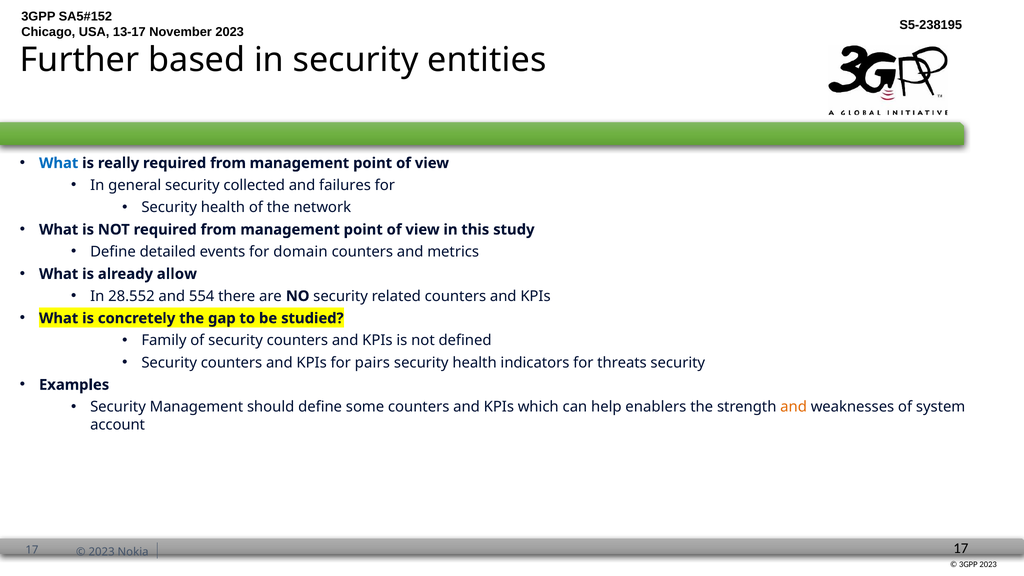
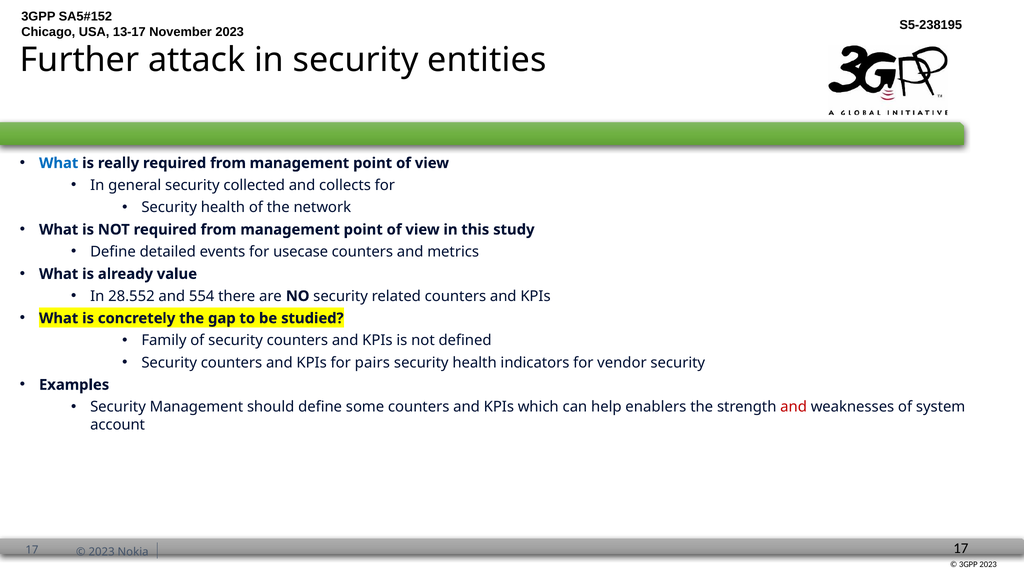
based: based -> attack (197, 60)
failures: failures -> collects (345, 185)
domain: domain -> usecase (301, 252)
allow: allow -> value (177, 274)
threats: threats -> vendor (622, 363)
and colour: orange -> red (794, 407)
